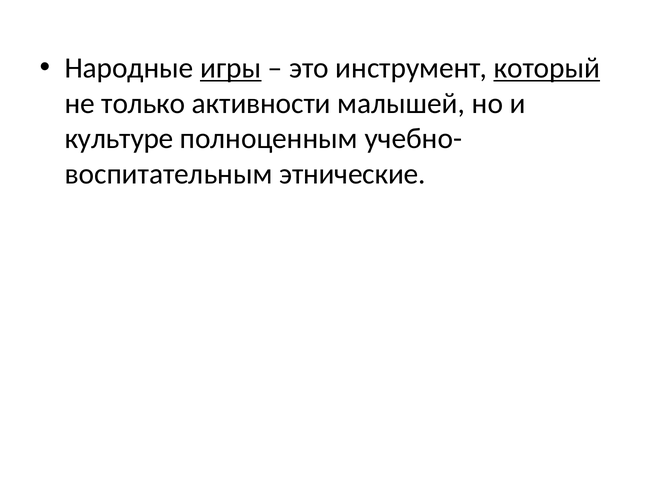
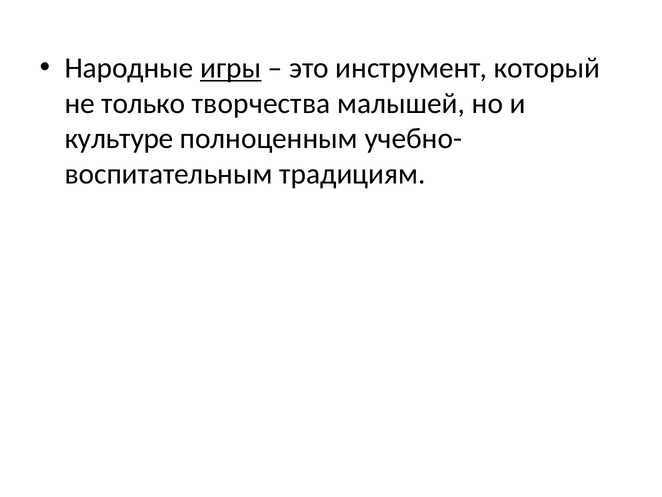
который underline: present -> none (547, 68)
активности: активности -> творчества (261, 103)
этнические: этнические -> традициям (352, 174)
